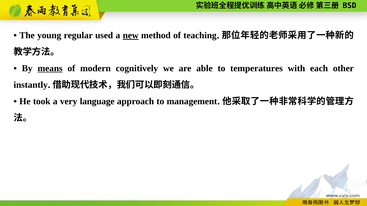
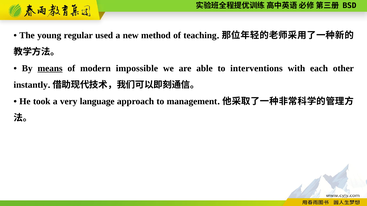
new underline: present -> none (131, 36)
cognitively: cognitively -> impossible (137, 69)
temperatures: temperatures -> interventions (256, 69)
